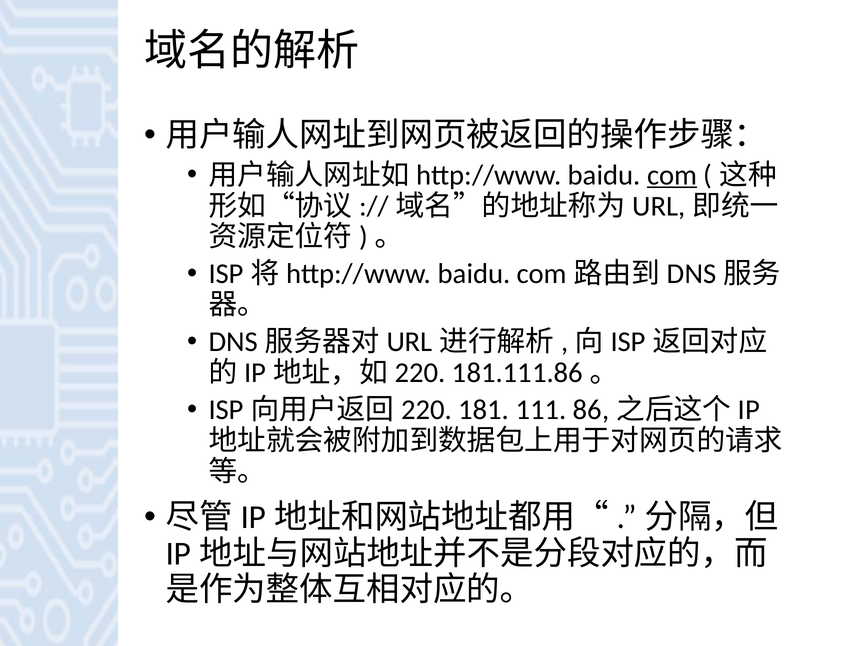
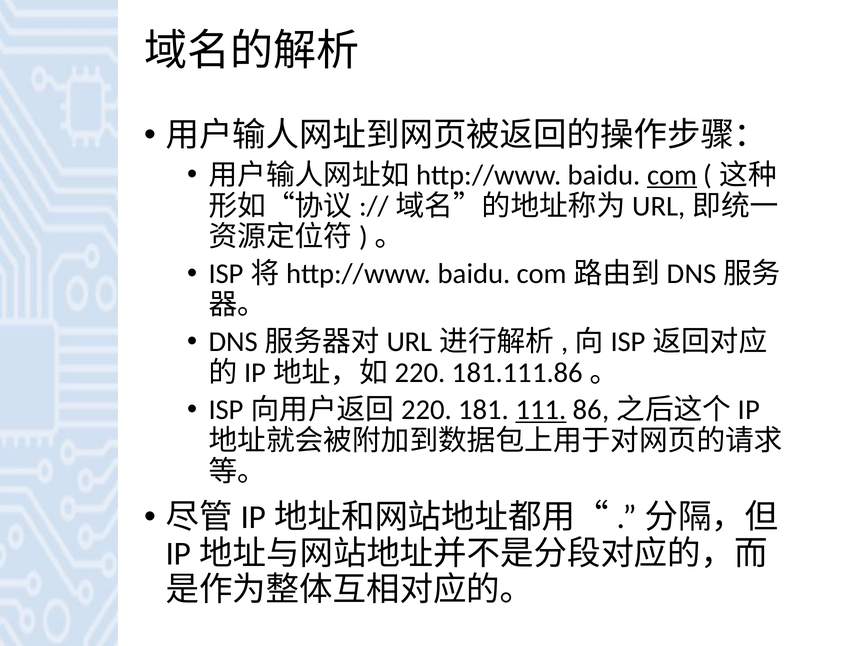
111 underline: none -> present (541, 410)
